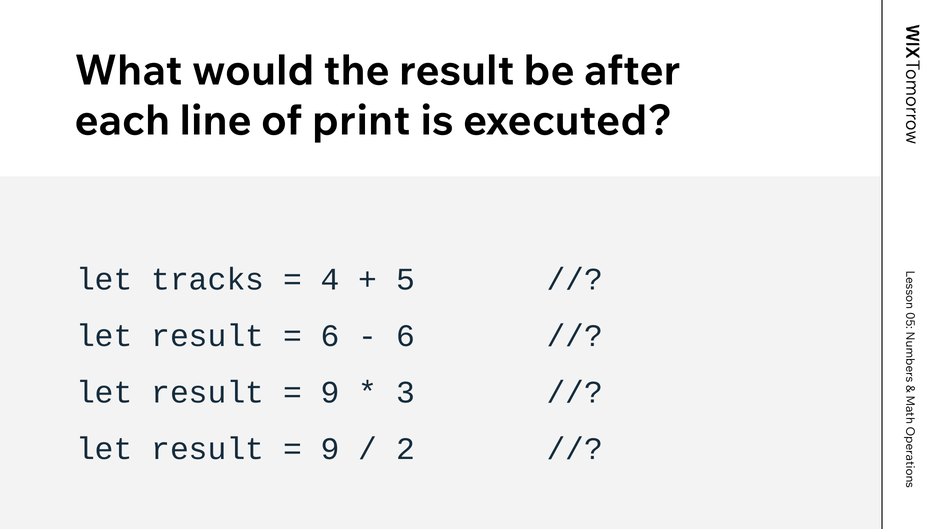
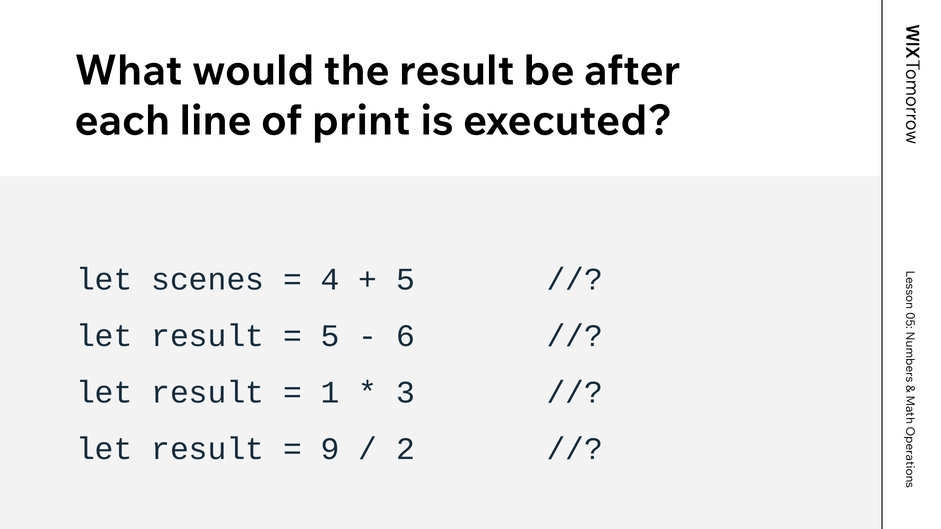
tracks: tracks -> scenes (208, 280)
6: 6 -> 5 (330, 336)
9: 9 -> 1 (330, 393)
